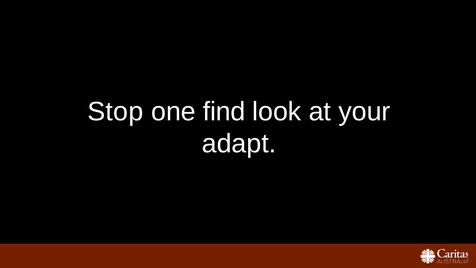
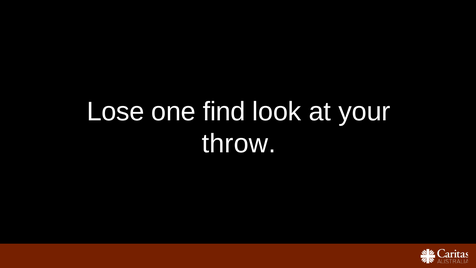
Stop: Stop -> Lose (116, 111)
adapt: adapt -> throw (239, 144)
